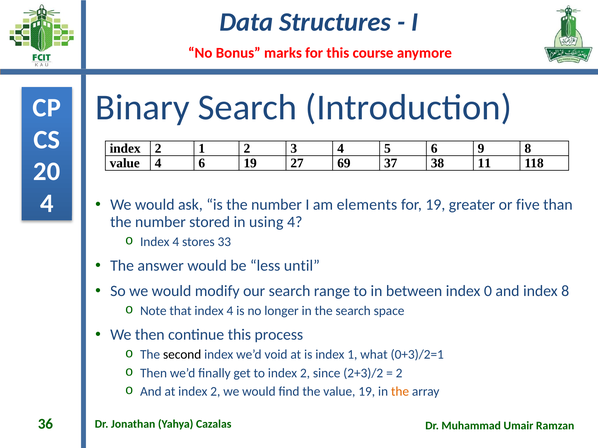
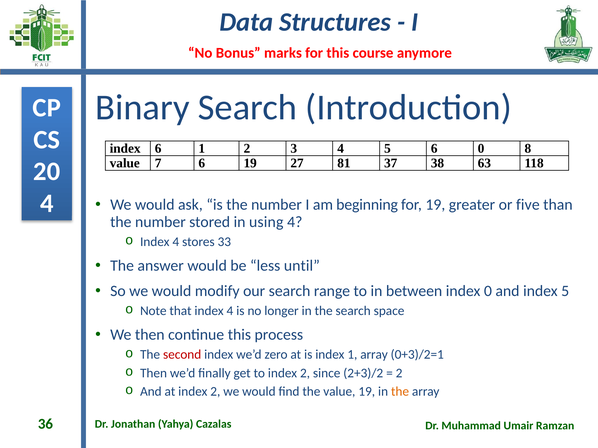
2: 2 -> 6 (158, 149)
6 9: 9 -> 0 (481, 149)
value 4: 4 -> 7 (158, 163)
69: 69 -> 81 (344, 163)
11: 11 -> 63 (484, 163)
elements: elements -> beginning (367, 205)
index 8: 8 -> 5 (565, 291)
second colour: black -> red (182, 355)
void: void -> zero (276, 355)
1 what: what -> array (374, 355)
